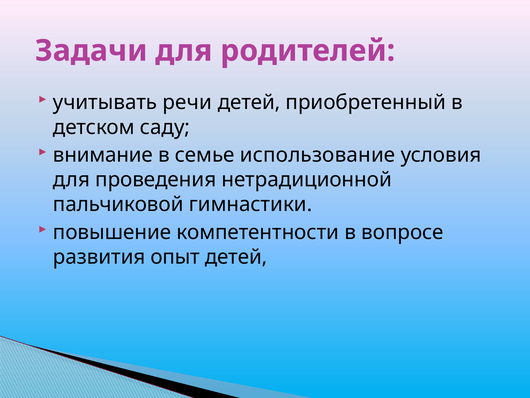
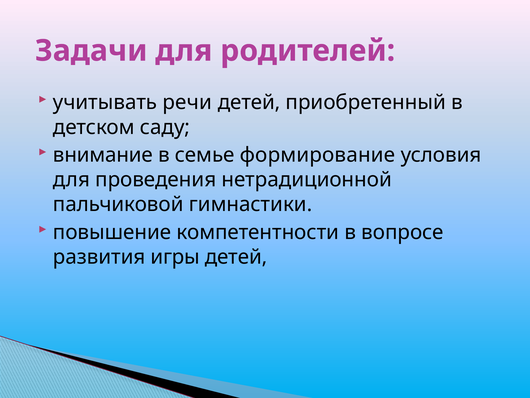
использование: использование -> формирование (318, 155)
опыт: опыт -> игры (175, 257)
